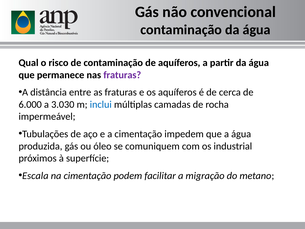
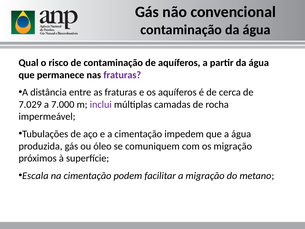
6.000: 6.000 -> 7.029 (30, 104)
3.030: 3.030 -> 7.000 (63, 104)
inclui colour: blue -> purple (101, 104)
os industrial: industrial -> migração (233, 146)
